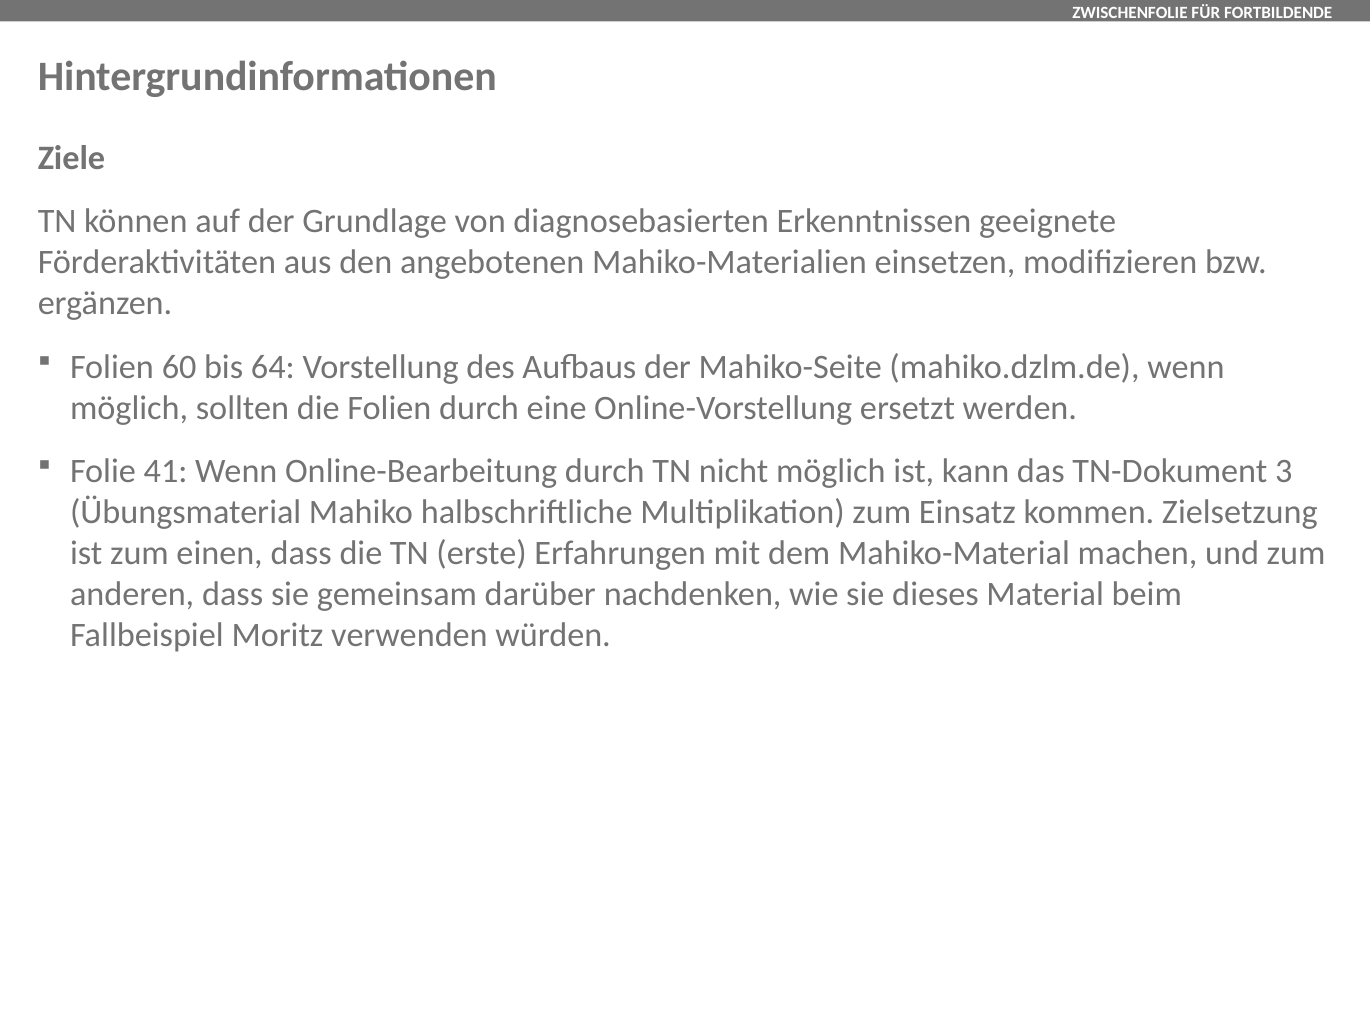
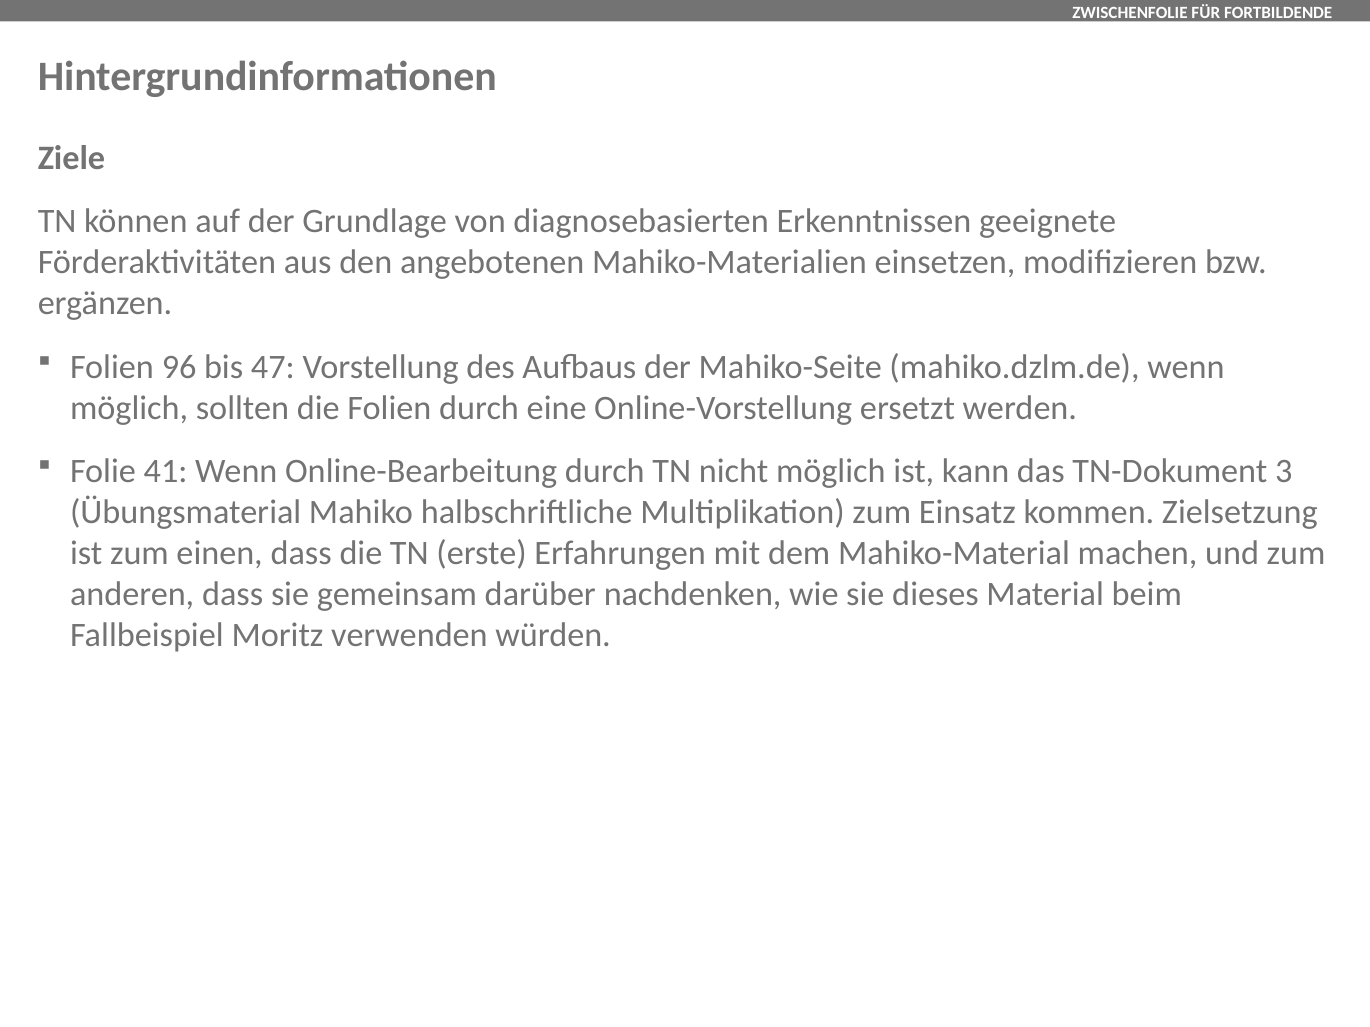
60: 60 -> 96 (179, 367)
64: 64 -> 47 (273, 367)
